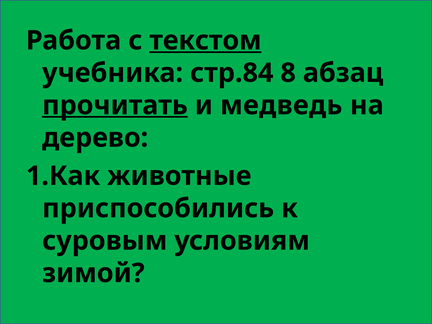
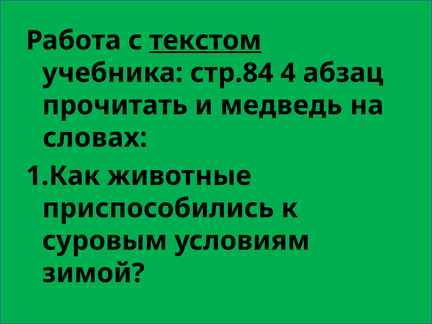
8: 8 -> 4 (288, 73)
прочитать underline: present -> none (115, 105)
дерево: дерево -> словах (95, 138)
